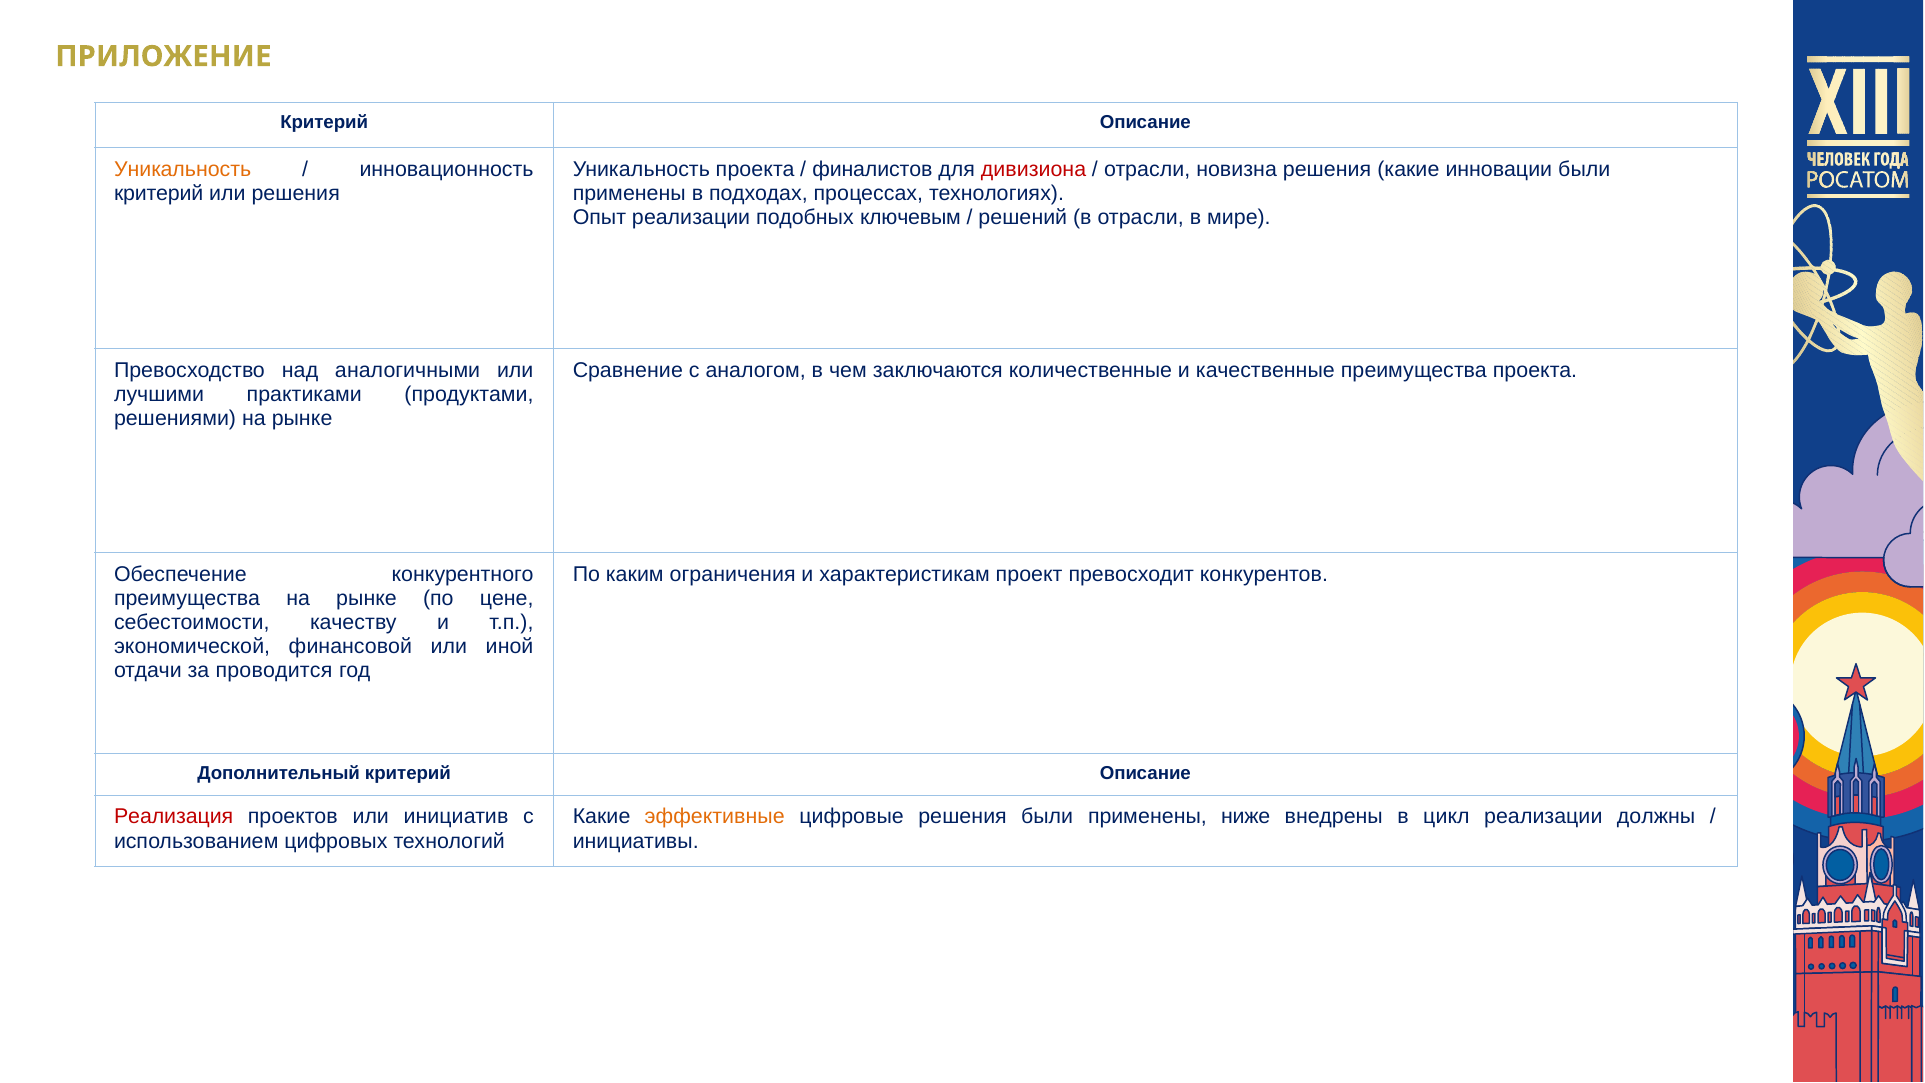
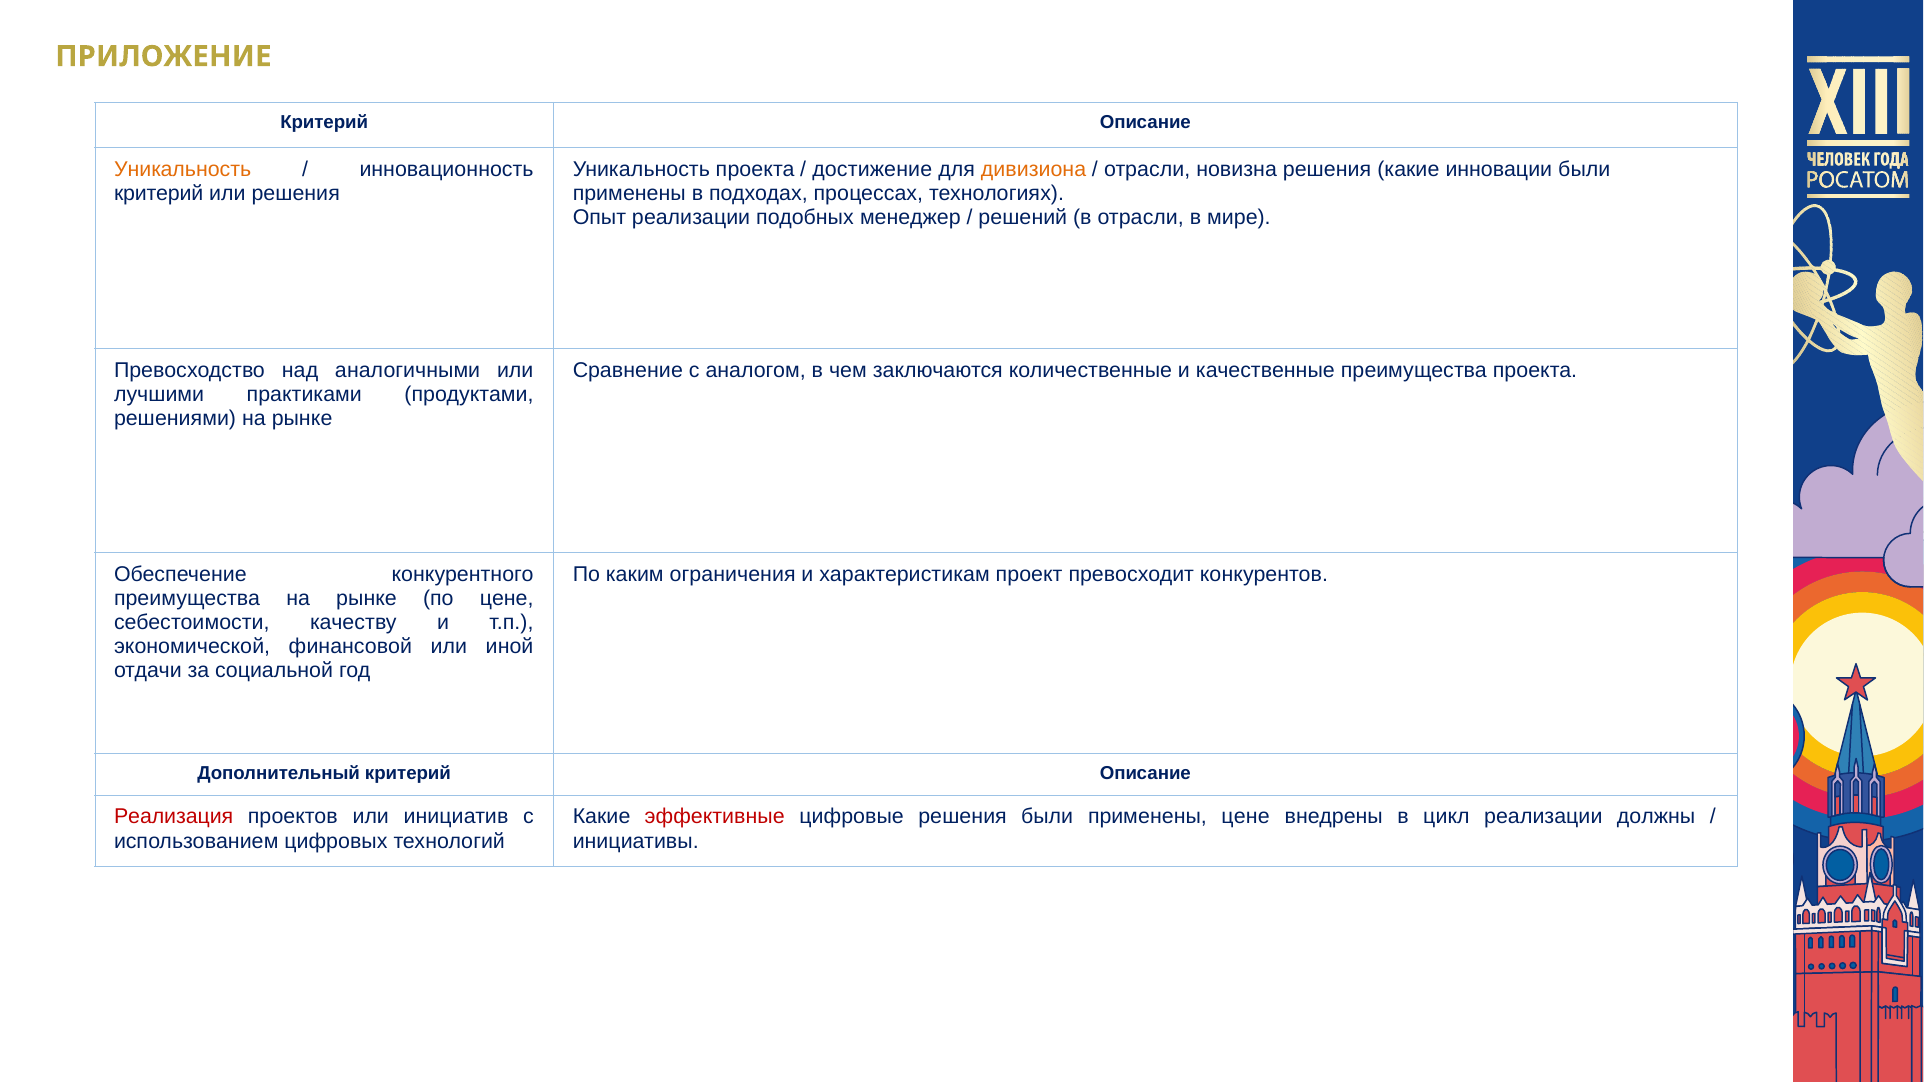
финалистов: финалистов -> достижение (872, 170)
дивизиона colour: red -> orange (1034, 170)
ключевым: ключевым -> менеджер (910, 218)
проводится: проводится -> социальной (274, 671)
эффективные colour: orange -> red (715, 817)
применены ниже: ниже -> цене (1246, 817)
